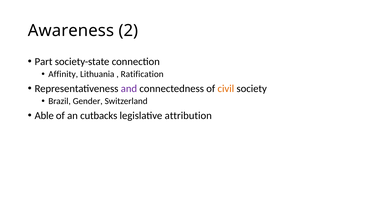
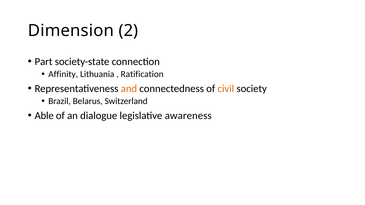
Awareness: Awareness -> Dimension (71, 31)
and colour: purple -> orange (129, 89)
Gender: Gender -> Belarus (88, 101)
cutbacks: cutbacks -> dialogue (99, 116)
attribution: attribution -> awareness (188, 116)
